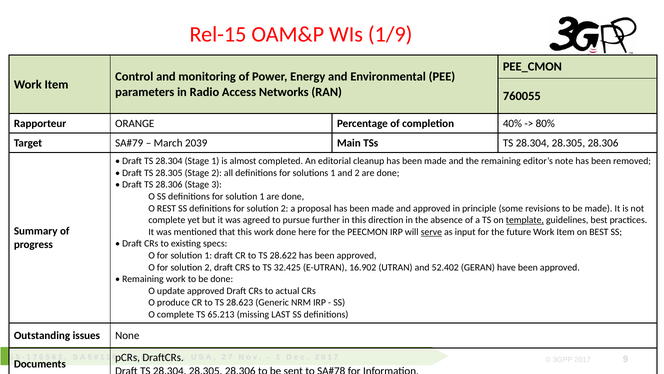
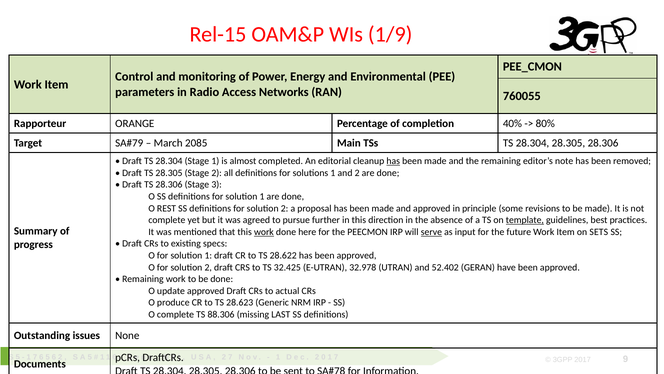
2039: 2039 -> 2085 (196, 143)
has underline: none -> present (393, 161)
work underline: none -> present (264, 232)
on BEST: BEST -> SETS (599, 232)
16.902: 16.902 -> 32.978 (363, 267)
65.213: 65.213 -> 88.306 (221, 314)
